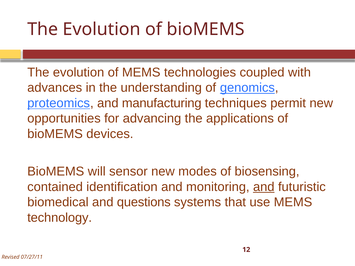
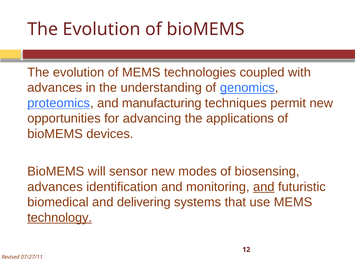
contained: contained -> advances (55, 187)
questions: questions -> delivering (144, 202)
technology underline: none -> present (60, 218)
